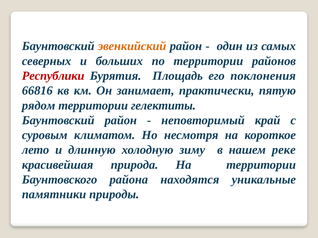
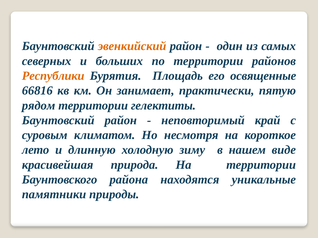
Республики colour: red -> orange (53, 76)
поклонения: поклонения -> освященные (263, 76)
реке: реке -> виде (284, 150)
